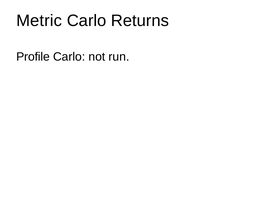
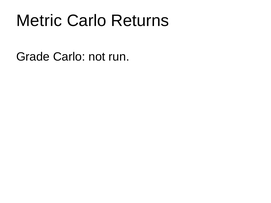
Profile: Profile -> Grade (33, 57)
